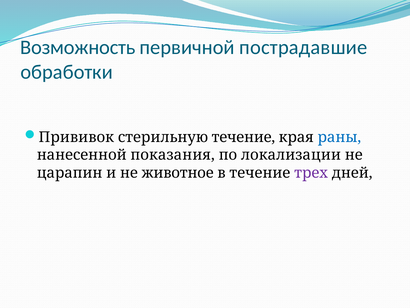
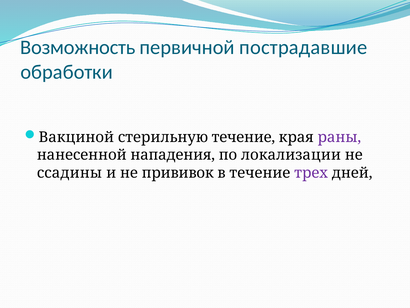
Прививок: Прививок -> Вакциной (76, 137)
раны colour: blue -> purple (339, 137)
показания: показания -> нападения (173, 155)
царапин: царапин -> ссадины (70, 172)
животное: животное -> прививок (178, 172)
